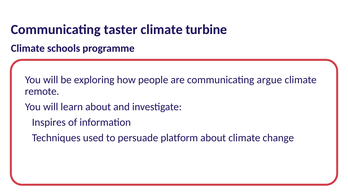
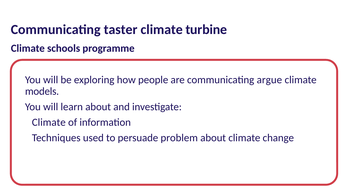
remote: remote -> models (42, 91)
Inspires: Inspires -> Climate (49, 122)
platform: platform -> problem (179, 138)
